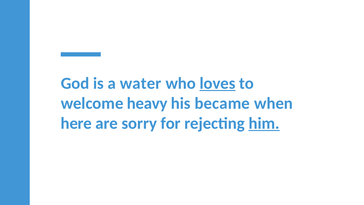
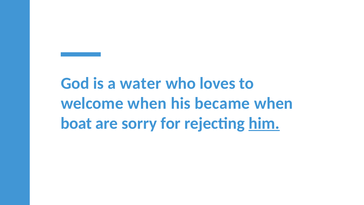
loves underline: present -> none (218, 83)
welcome heavy: heavy -> when (147, 103)
here: here -> boat (76, 123)
